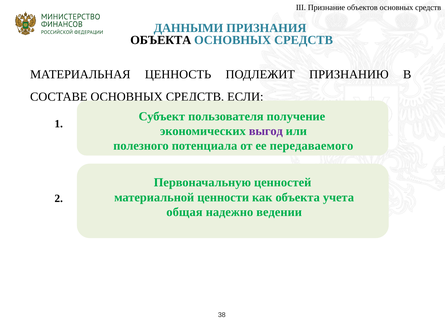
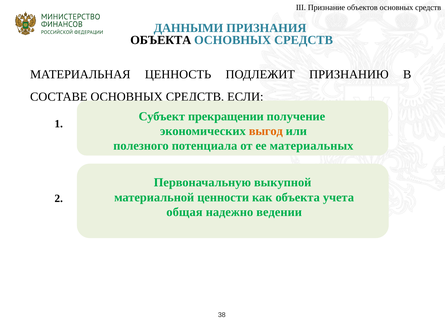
пользователя: пользователя -> прекращении (226, 117)
выгод colour: purple -> orange (266, 131)
передаваемого: передаваемого -> материальных (312, 146)
ценностей: ценностей -> выкупной (283, 183)
